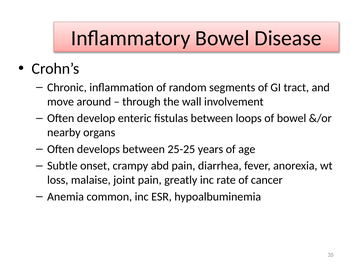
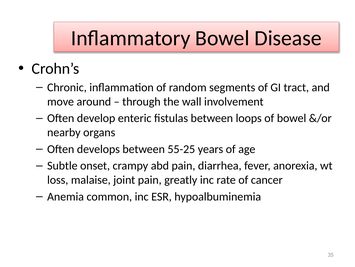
25-25: 25-25 -> 55-25 (181, 149)
